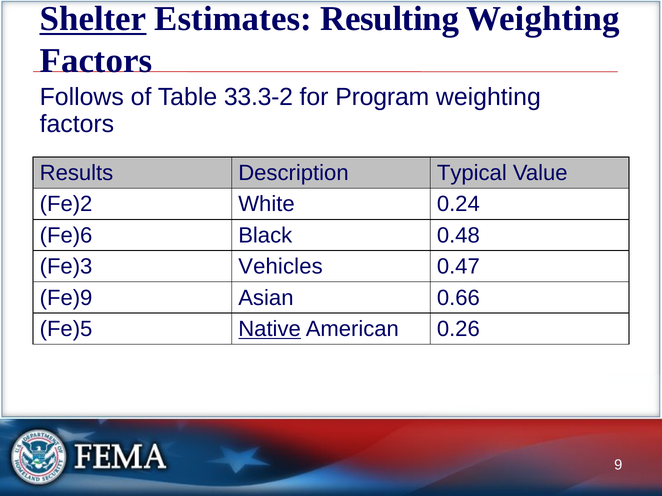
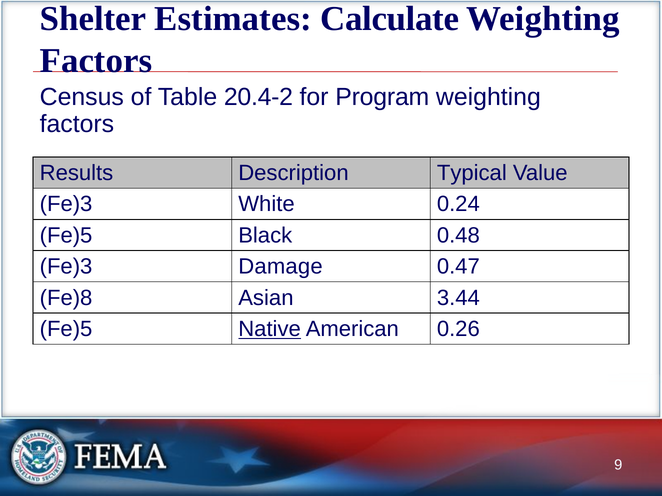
Shelter underline: present -> none (93, 19)
Resulting: Resulting -> Calculate (390, 19)
Follows: Follows -> Census (82, 97)
33.3-2: 33.3-2 -> 20.4-2 (258, 97)
Fe)2: Fe)2 -> Fe)3 (66, 204)
Fe)6: Fe)6 -> Fe)5 (66, 236)
Vehicles: Vehicles -> Damage (280, 267)
Fe)9: Fe)9 -> Fe)8 (66, 298)
0.66: 0.66 -> 3.44 (458, 298)
